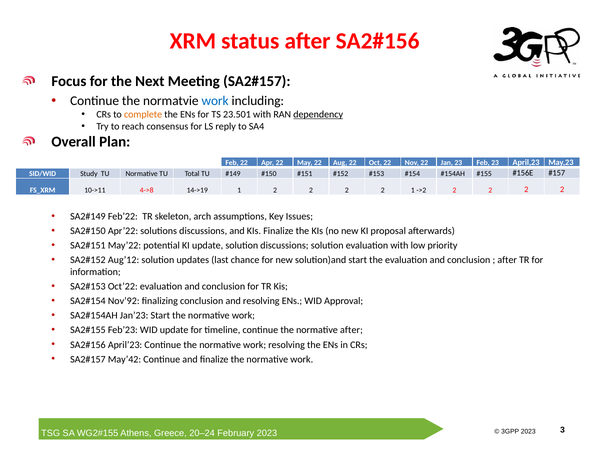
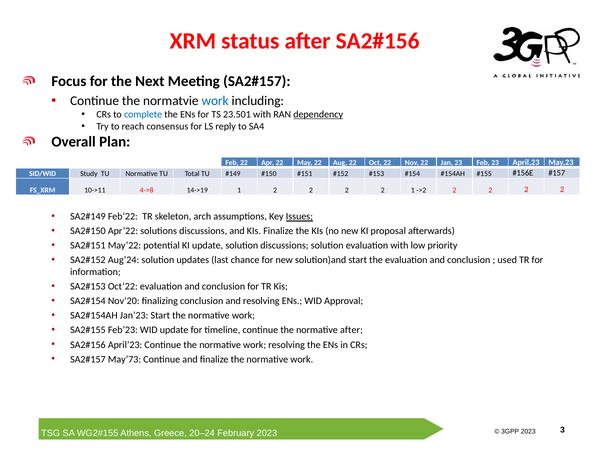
complete colour: orange -> blue (143, 115)
Issues underline: none -> present (299, 217)
Aug’12: Aug’12 -> Aug’24 (124, 260)
after: after -> used (507, 260)
Nov’92: Nov’92 -> Nov’20 (124, 301)
May’42: May’42 -> May’73 (124, 359)
